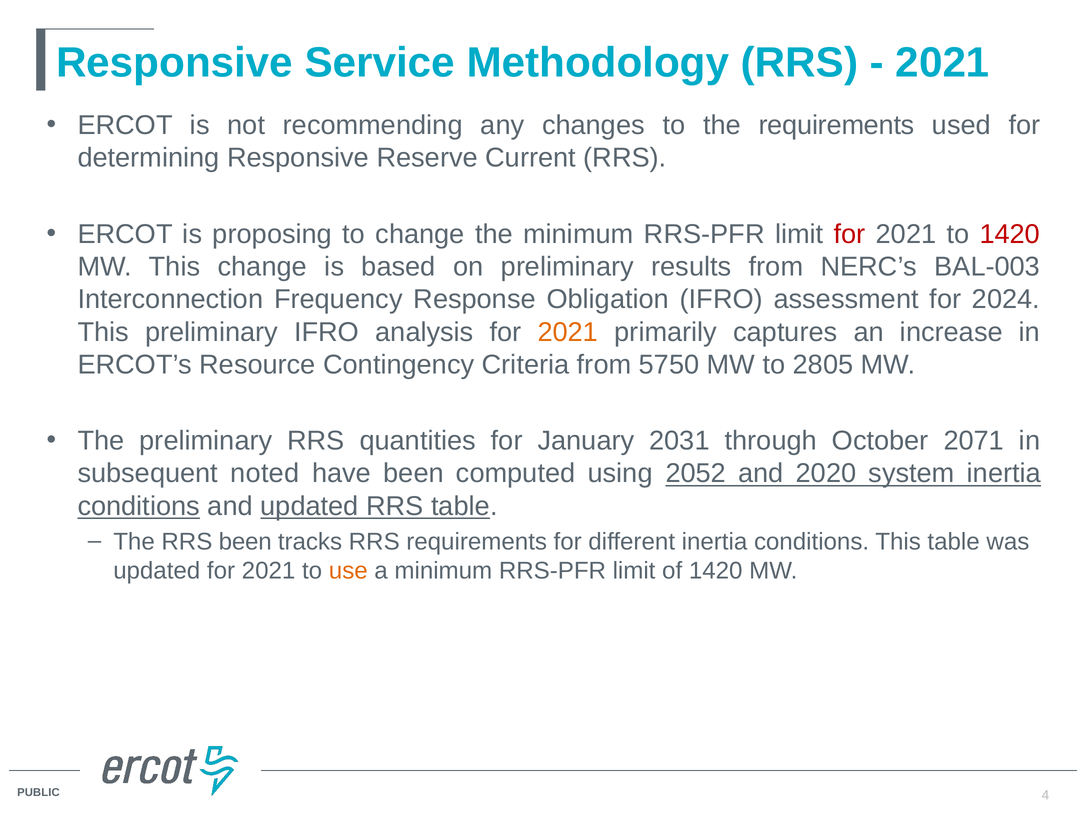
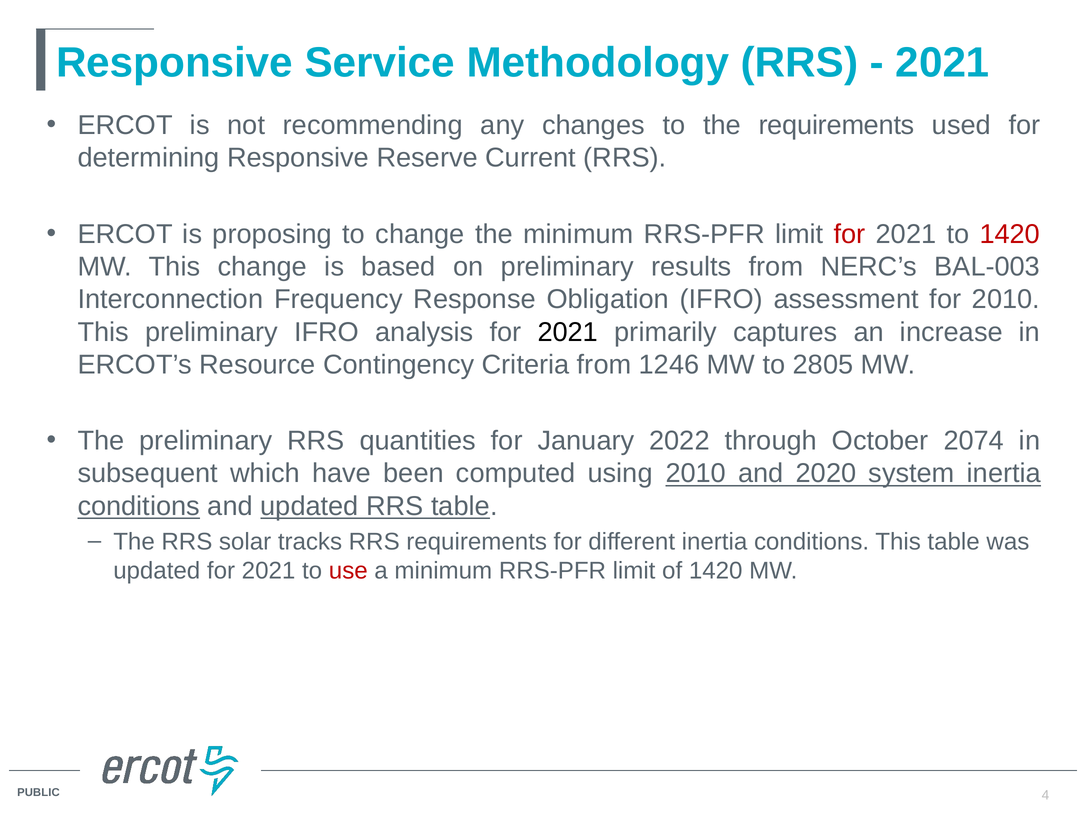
for 2024: 2024 -> 2010 (1006, 299)
2021 colour: orange -> black (568, 332)
5750: 5750 -> 1246 (669, 365)
2031: 2031 -> 2022 (679, 441)
2071: 2071 -> 2074 (974, 441)
noted: noted -> which (265, 474)
using 2052: 2052 -> 2010 (696, 474)
RRS been: been -> solar (245, 542)
use colour: orange -> red (348, 571)
